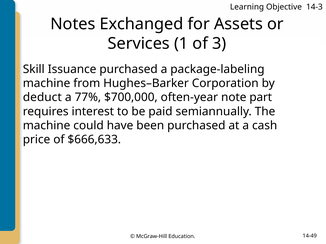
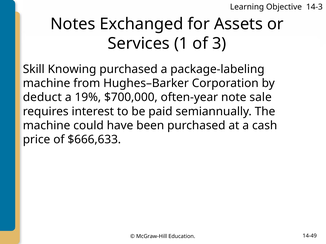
Issuance: Issuance -> Knowing (72, 69)
77%: 77% -> 19% (88, 98)
part: part -> sale (261, 98)
